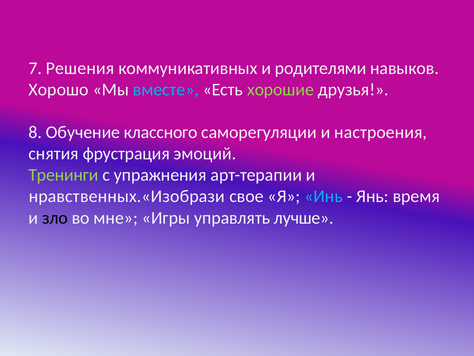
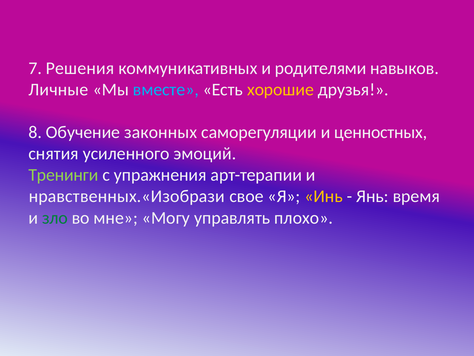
Хорошо: Хорошо -> Личные (58, 89)
хорошие colour: light green -> yellow (280, 89)
классного: классного -> законных (161, 132)
настроения: настроения -> ценностных (381, 132)
фрустрация: фрустрация -> усиленного (126, 153)
Инь colour: light blue -> yellow (324, 196)
зло colour: black -> green (55, 217)
Игры: Игры -> Могу (166, 217)
лучше: лучше -> плохо (304, 217)
